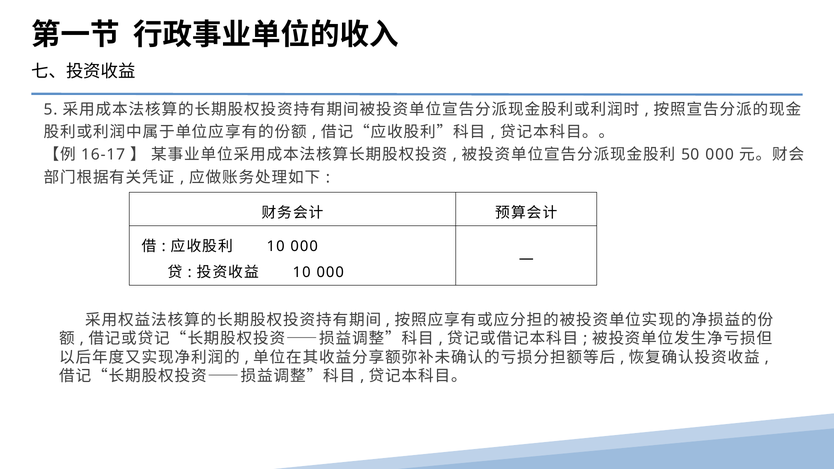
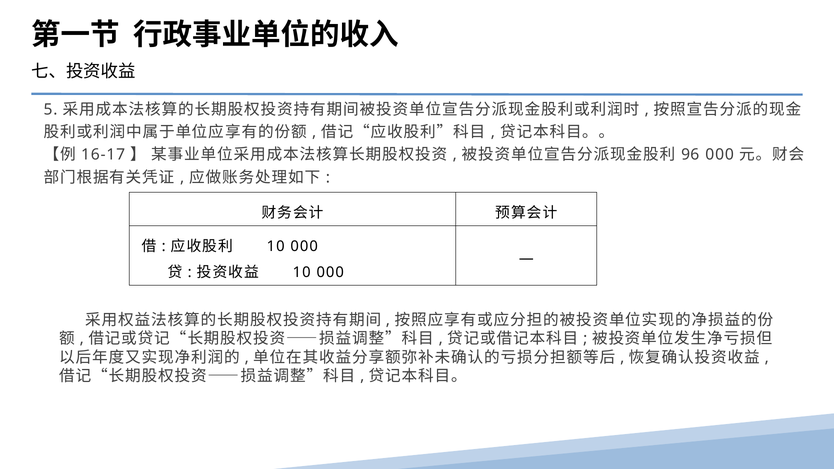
50: 50 -> 96 (690, 155)
